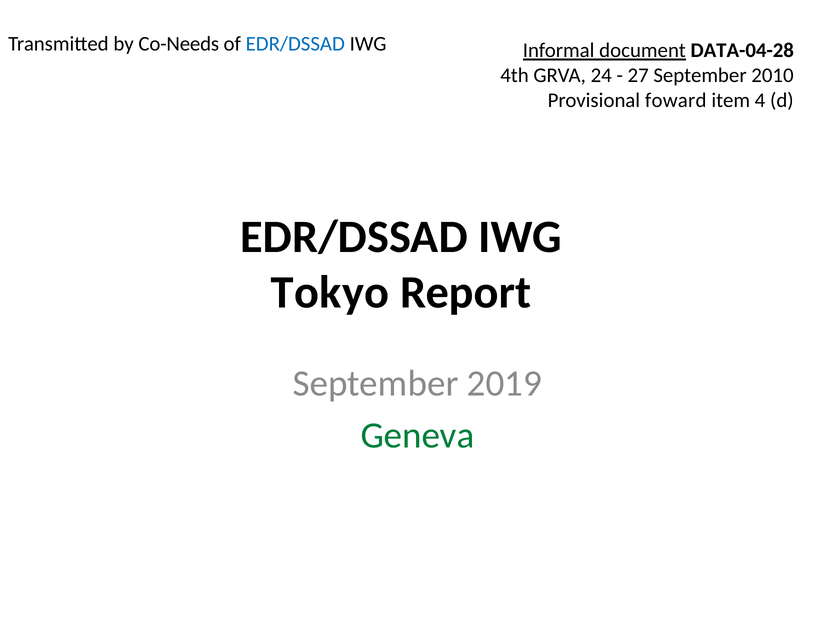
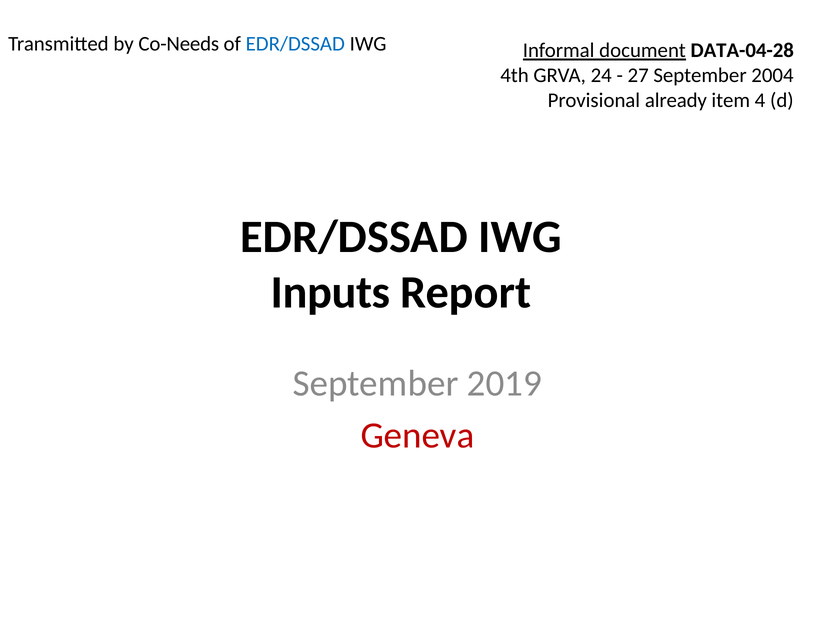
2010: 2010 -> 2004 (772, 75)
foward: foward -> already (676, 101)
Tokyo: Tokyo -> Inputs (330, 293)
Geneva colour: green -> red (417, 436)
